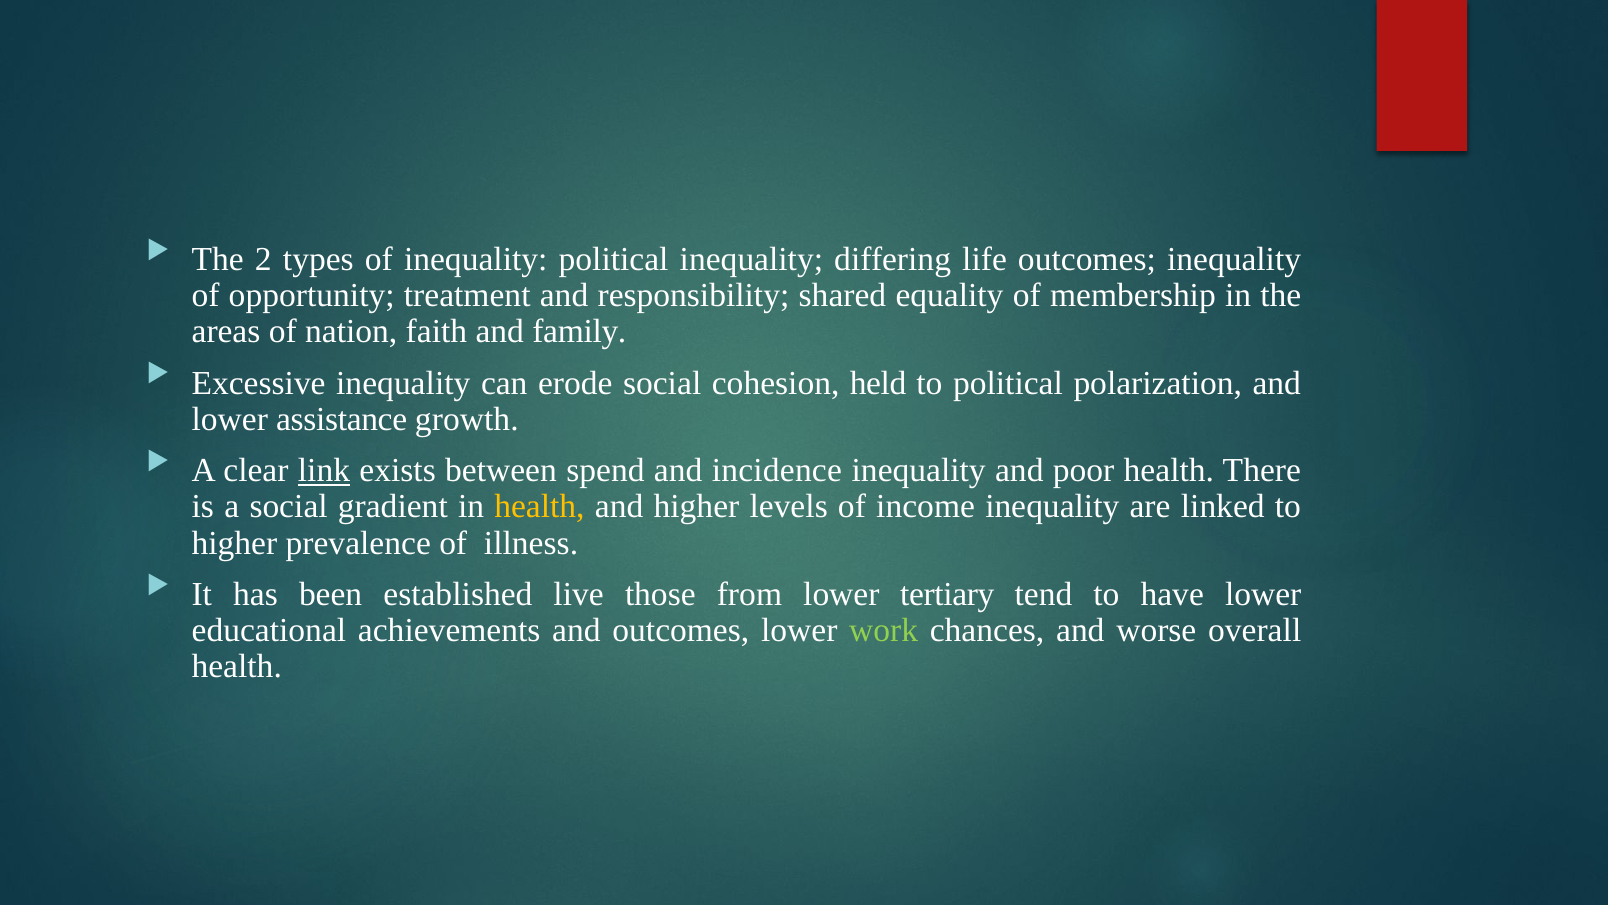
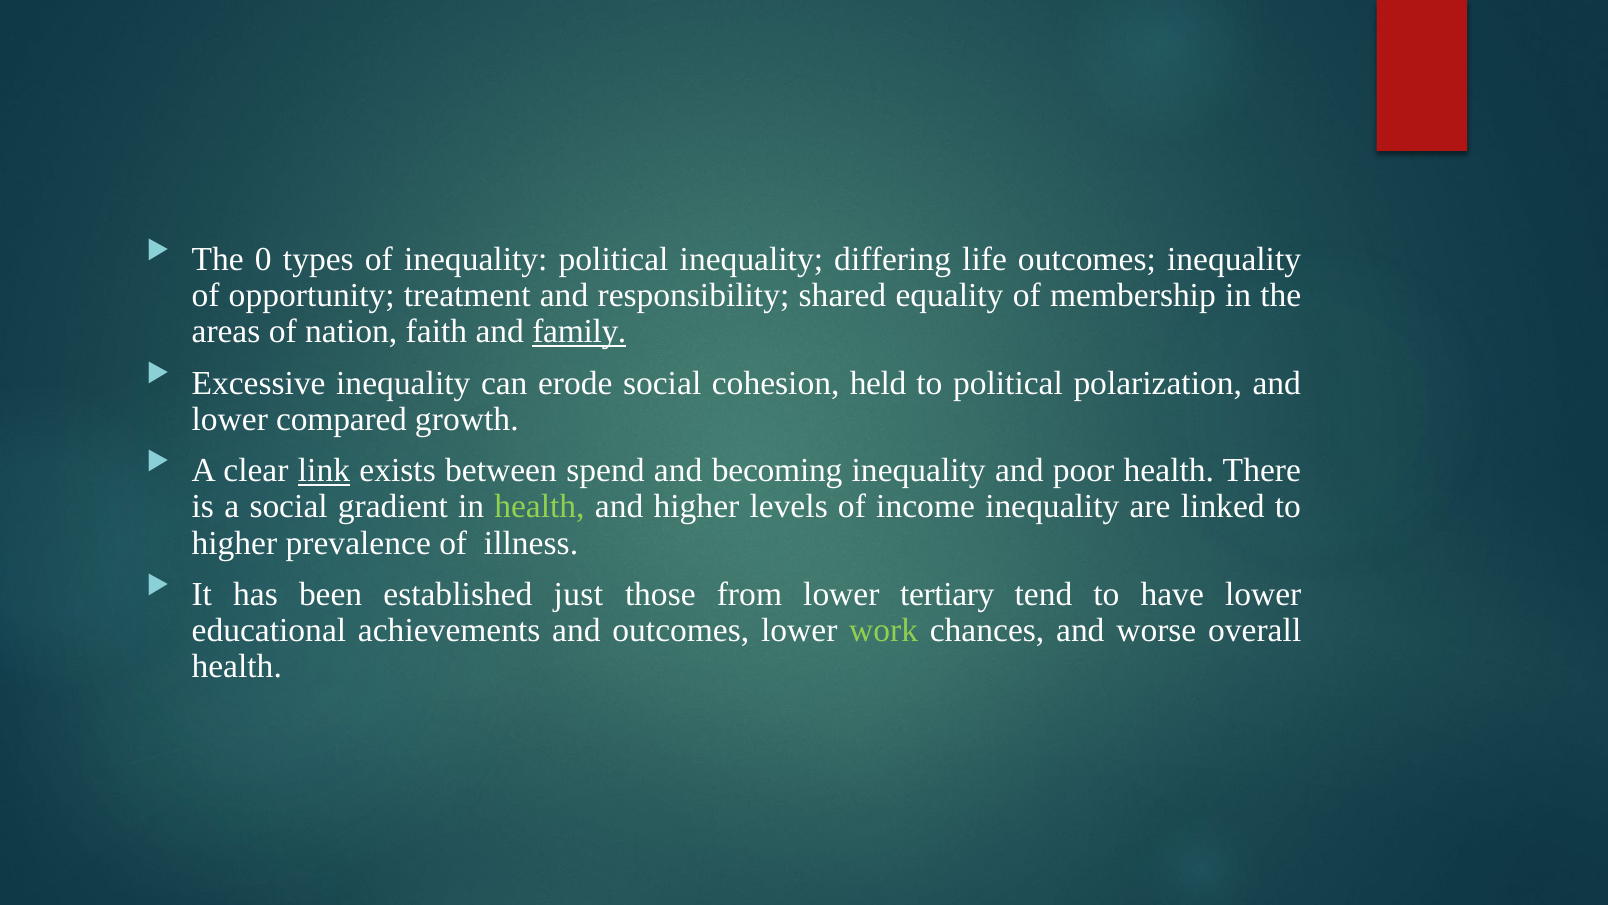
2: 2 -> 0 (263, 259)
family underline: none -> present (579, 332)
assistance: assistance -> compared (342, 419)
incidence: incidence -> becoming (777, 470)
health colour: yellow -> light green (539, 507)
live: live -> just (578, 594)
